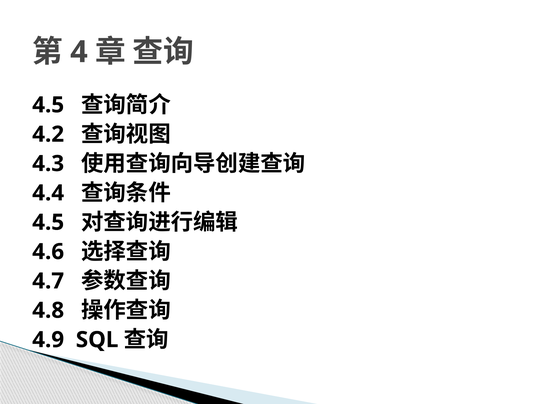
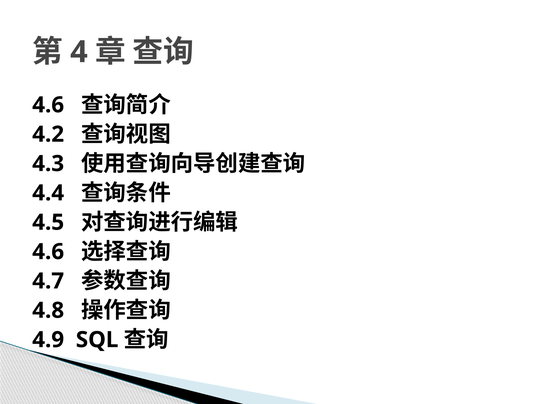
4.5: 4.5 -> 4.6 (48, 105)
